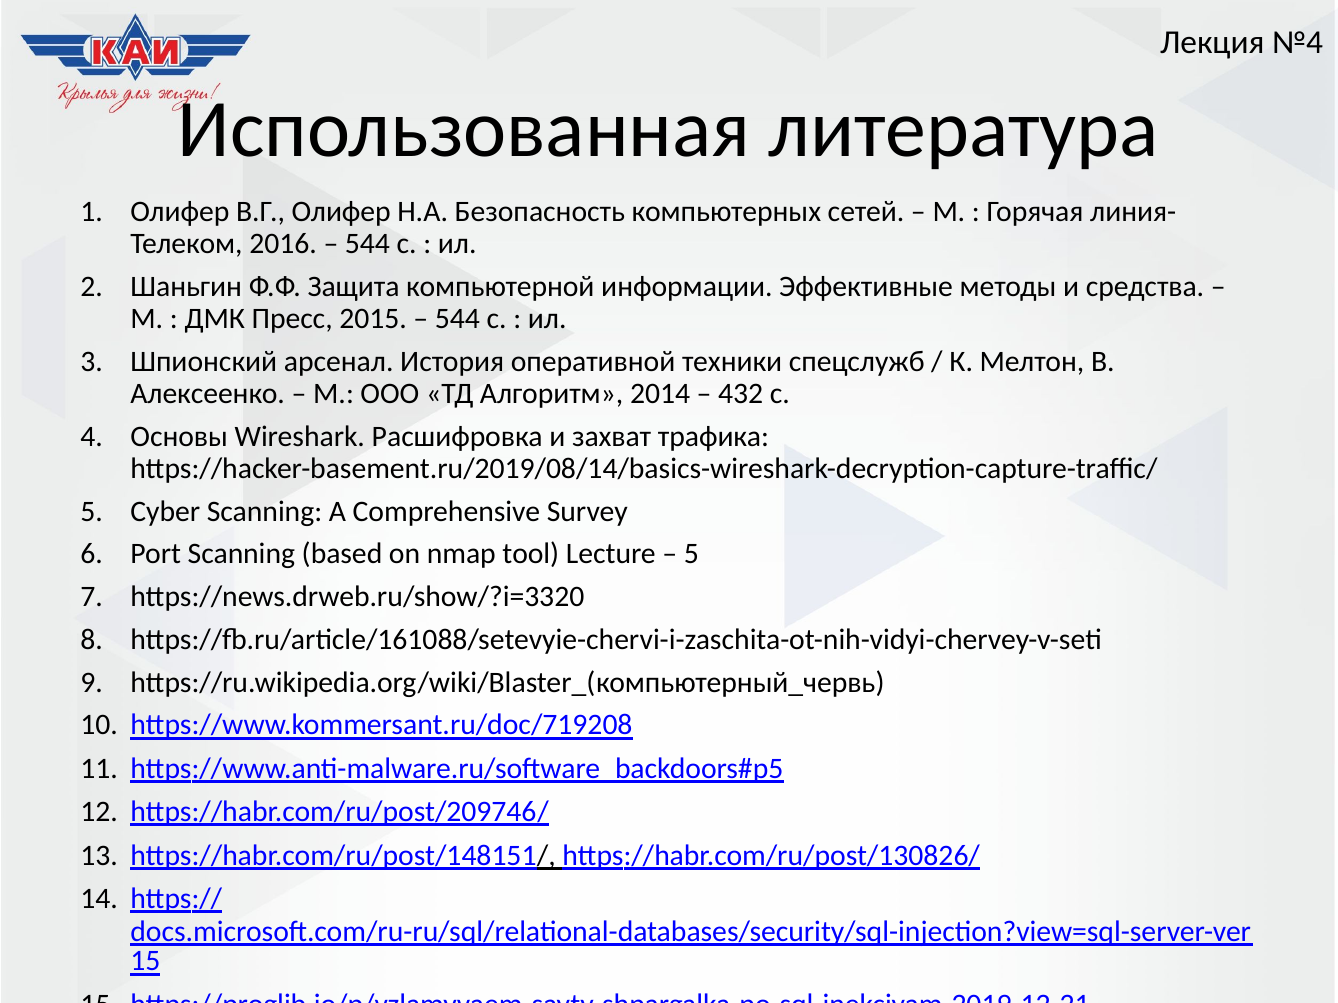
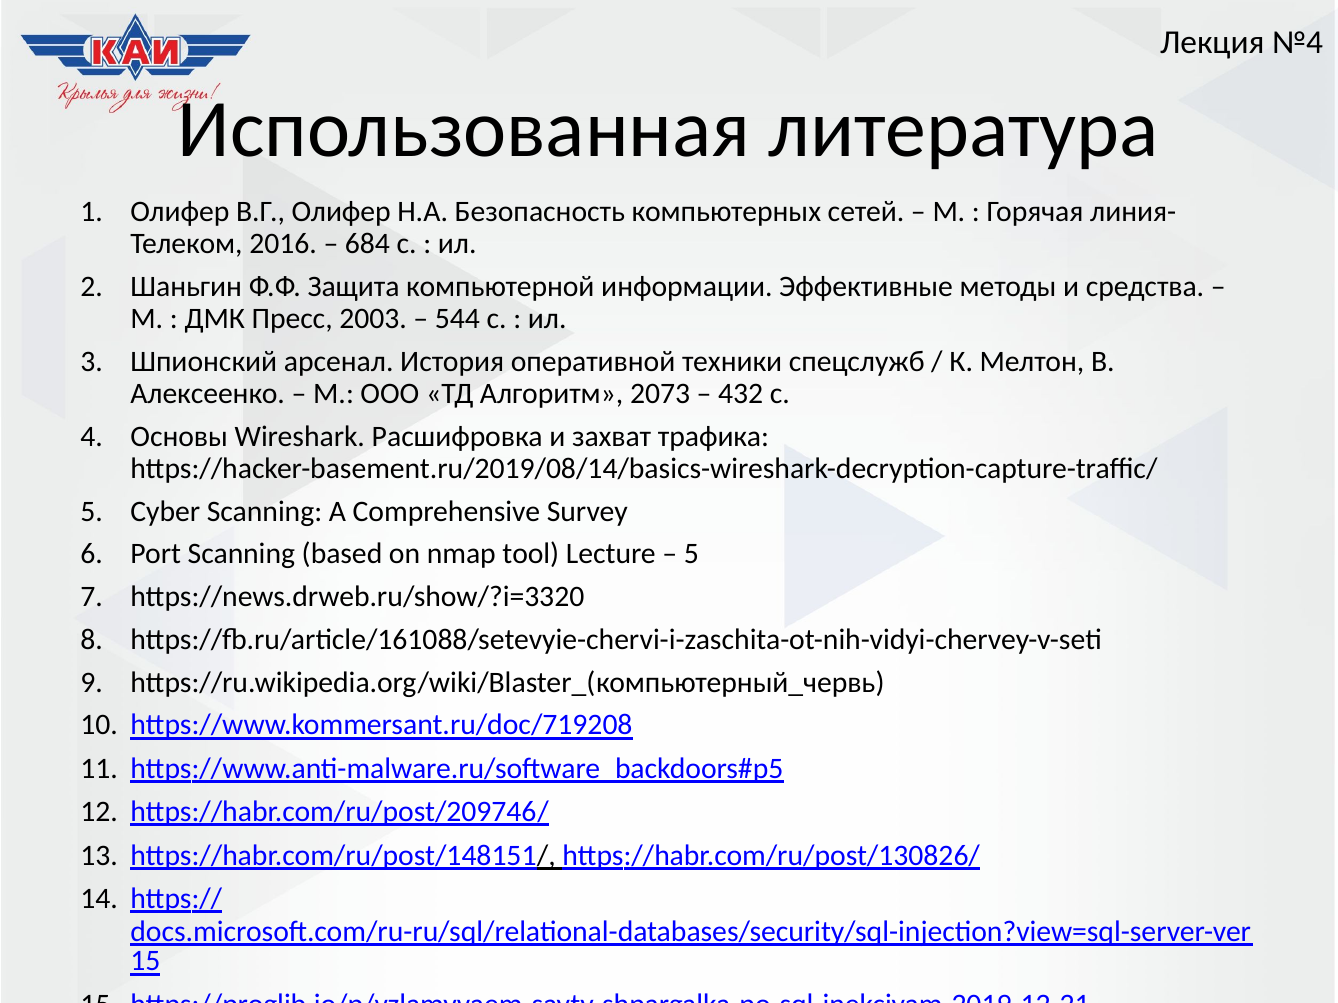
544: 544 -> 684 (367, 244)
2015: 2015 -> 2003 (373, 319)
2014: 2014 -> 2073 (660, 394)
